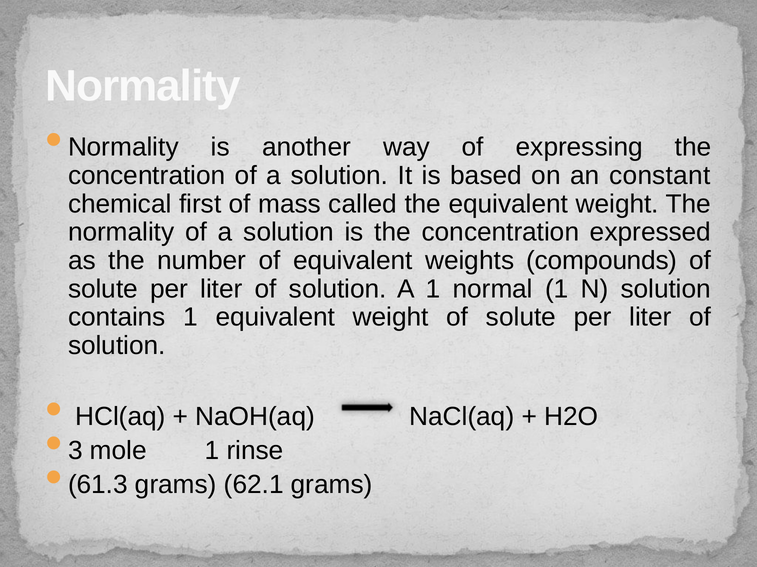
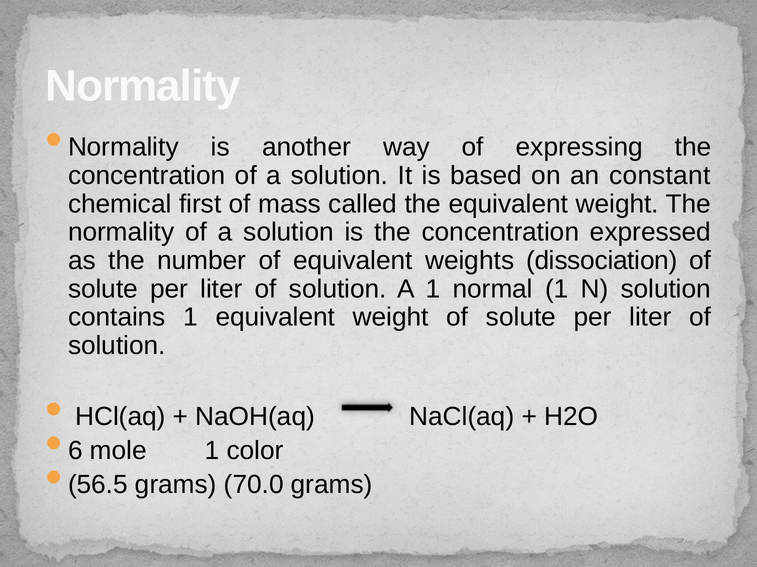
compounds: compounds -> dissociation (602, 261)
3: 3 -> 6 (75, 451)
rinse: rinse -> color (255, 451)
61.3: 61.3 -> 56.5 (98, 485)
62.1: 62.1 -> 70.0 (254, 485)
